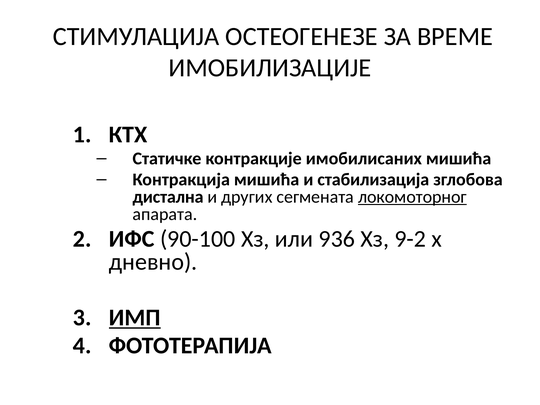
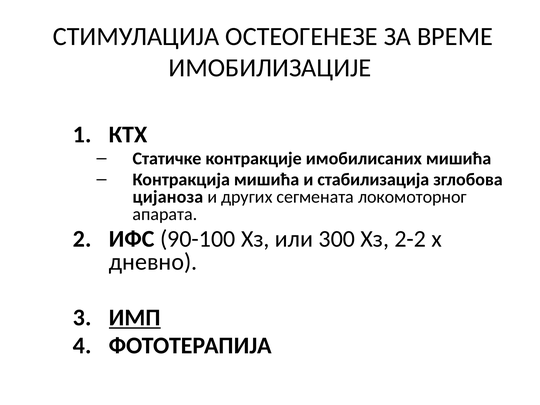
дистална: дистална -> цијаноза (168, 197)
локомоторног underline: present -> none (412, 197)
936: 936 -> 300 (337, 239)
9-2: 9-2 -> 2-2 (410, 239)
